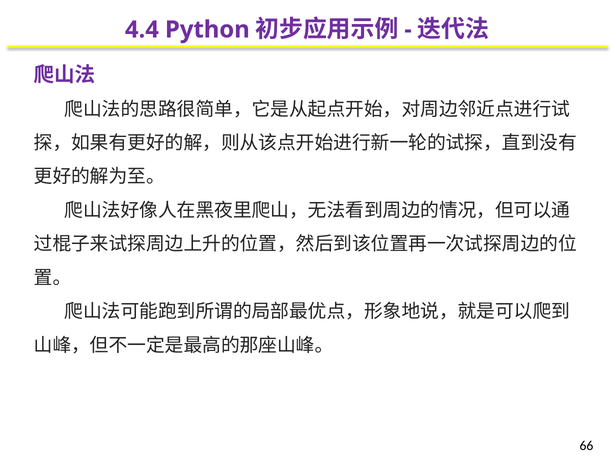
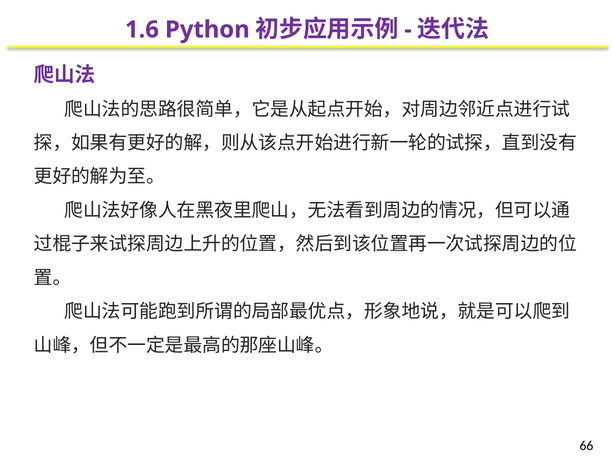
4.4: 4.4 -> 1.6 (142, 30)
